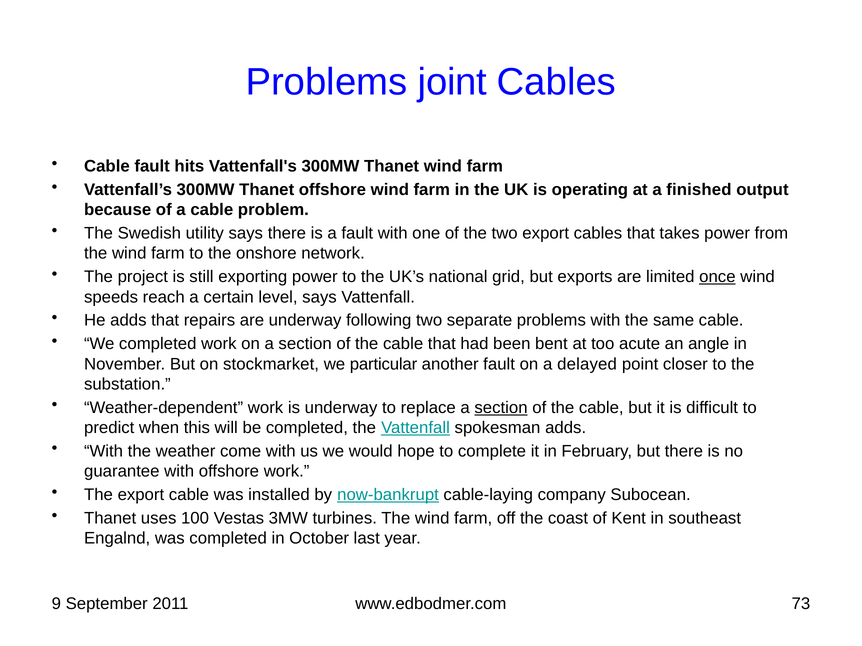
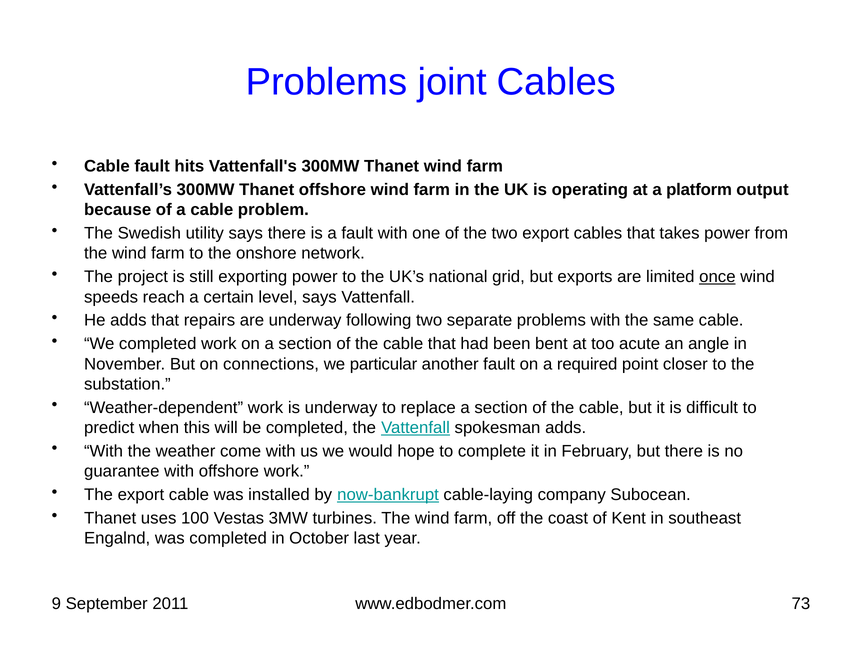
finished: finished -> platform (699, 190)
stockmarket: stockmarket -> connections (271, 364)
delayed: delayed -> required (587, 364)
section underline: present -> none (501, 408)
